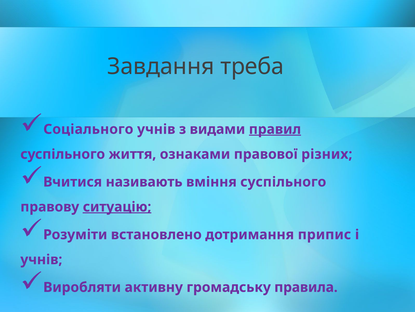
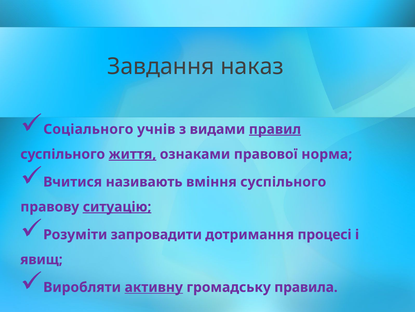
треба: треба -> наказ (252, 66)
життя underline: none -> present (132, 154)
різних: різних -> норма (327, 154)
встановлено: встановлено -> запровадити (156, 234)
припис: припис -> процесі (325, 234)
учнів: учнів -> явищ (41, 259)
активну underline: none -> present (154, 287)
